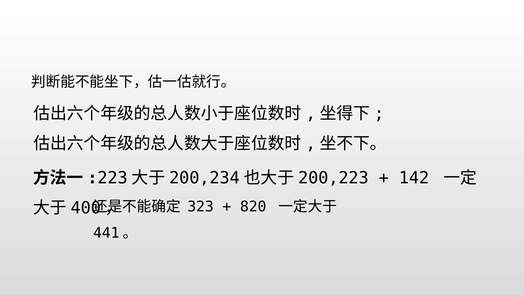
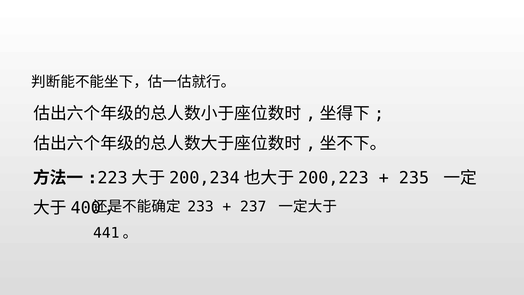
142: 142 -> 235 (414, 178)
323: 323 -> 233 (201, 207)
820: 820 -> 237 (253, 207)
